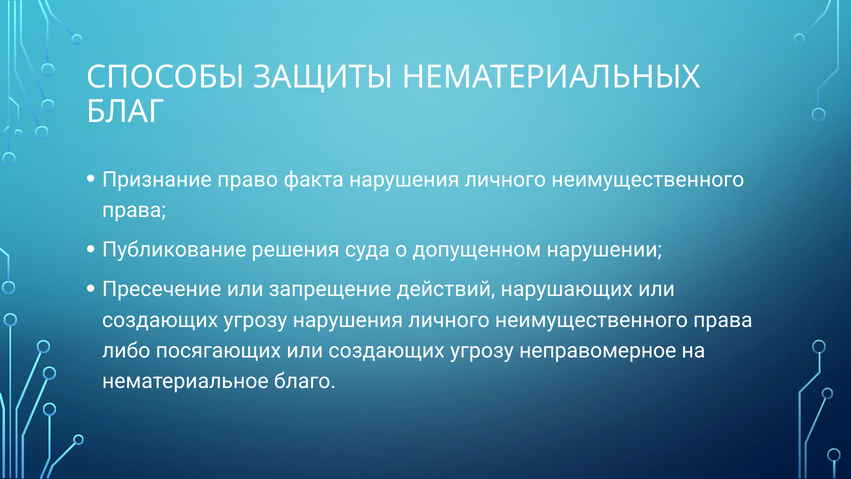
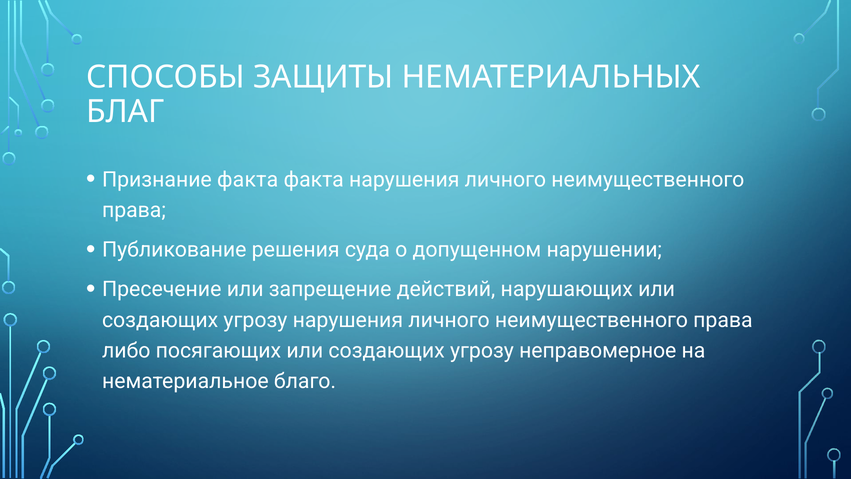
Признание право: право -> факта (248, 180)
